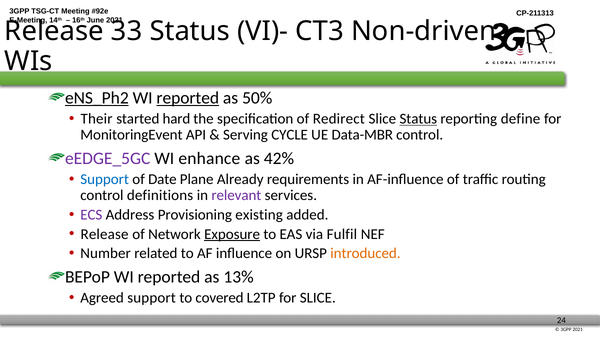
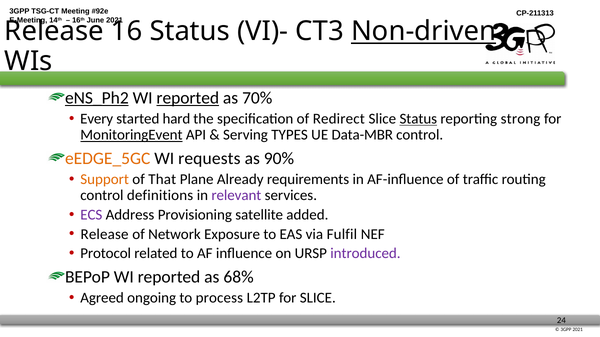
33: 33 -> 16 (127, 31)
Non-driven underline: none -> present (424, 31)
50%: 50% -> 70% (257, 98)
Their: Their -> Every (97, 119)
define: define -> strong (521, 119)
MonitoringEvent underline: none -> present (131, 135)
CYCLE: CYCLE -> TYPES (290, 135)
eEDGE_5GC colour: purple -> orange (108, 159)
enhance: enhance -> requests (209, 159)
42%: 42% -> 90% (279, 159)
Support colour: blue -> orange (105, 180)
Date: Date -> That (162, 180)
existing: existing -> satellite (259, 215)
Exposure underline: present -> none (232, 234)
Number: Number -> Protocol (106, 254)
introduced colour: orange -> purple (365, 254)
13%: 13% -> 68% (239, 278)
Agreed support: support -> ongoing (152, 298)
covered: covered -> process (219, 298)
